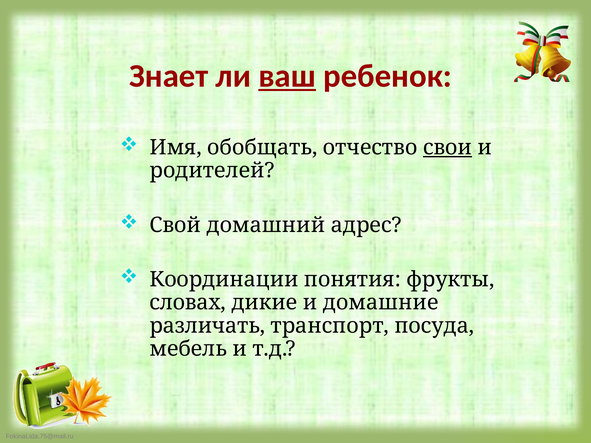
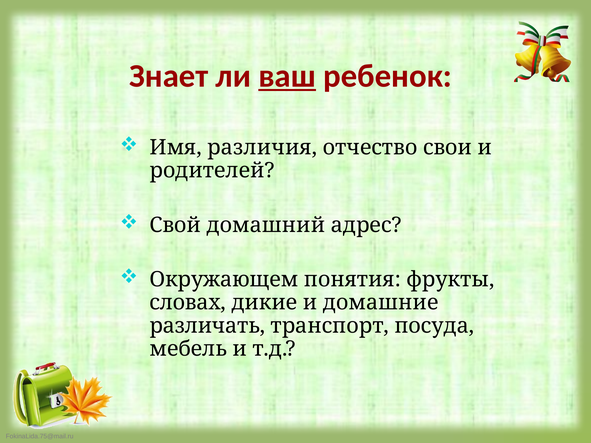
обобщать: обобщать -> различия (262, 148)
свои underline: present -> none (448, 148)
Координации: Координации -> Окружающем (224, 280)
